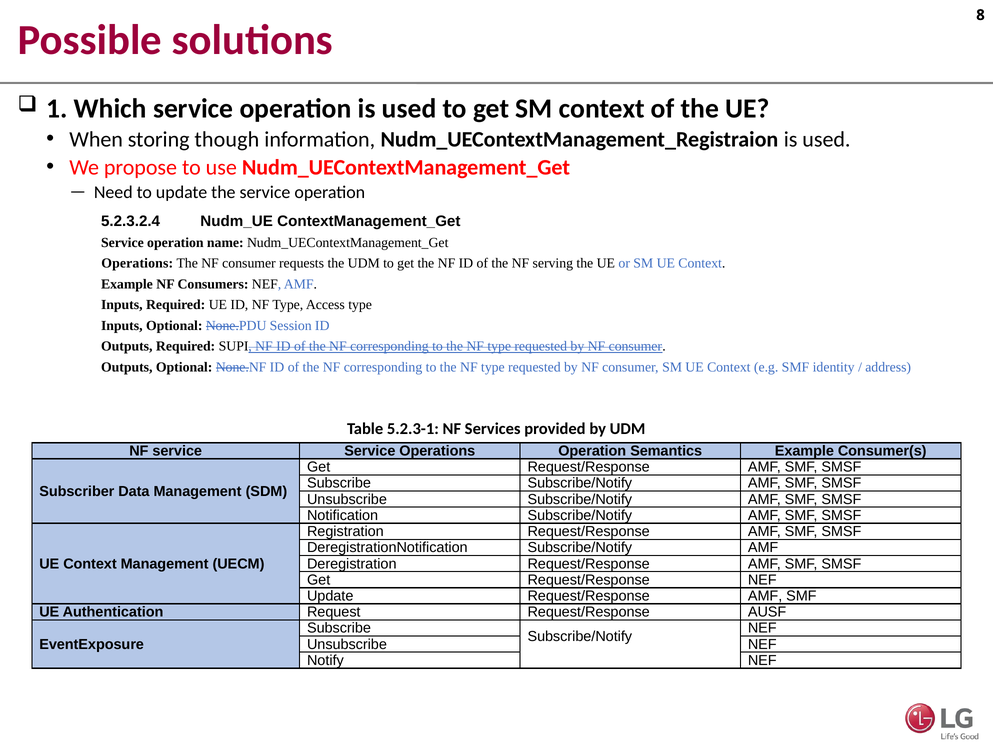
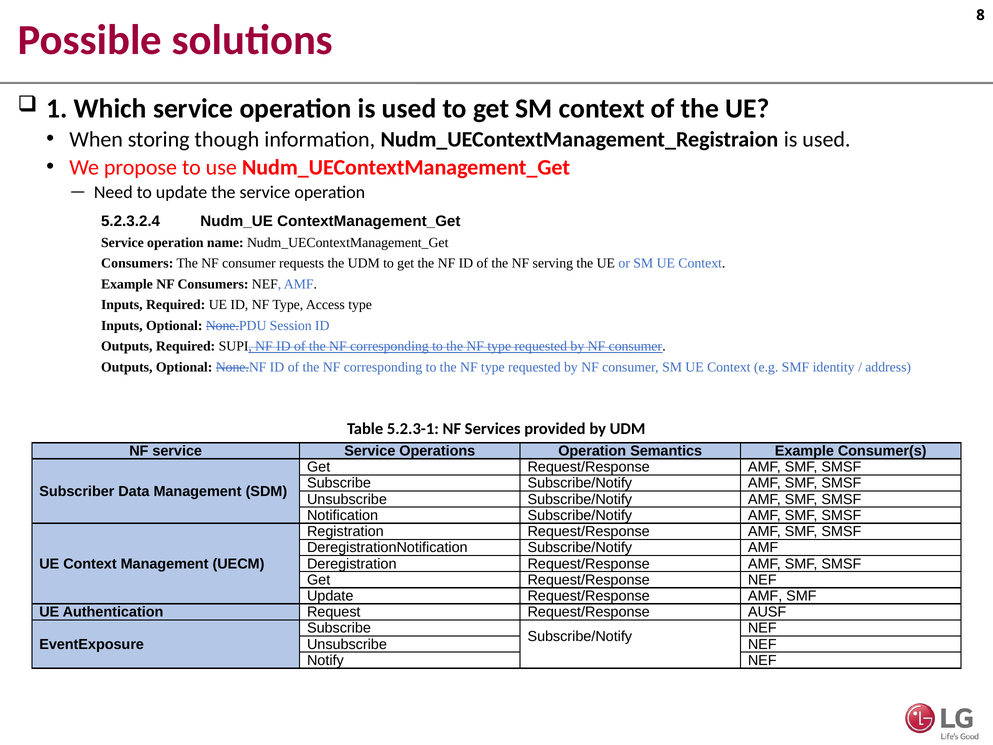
Operations: Operations -> Consumers (137, 263)
